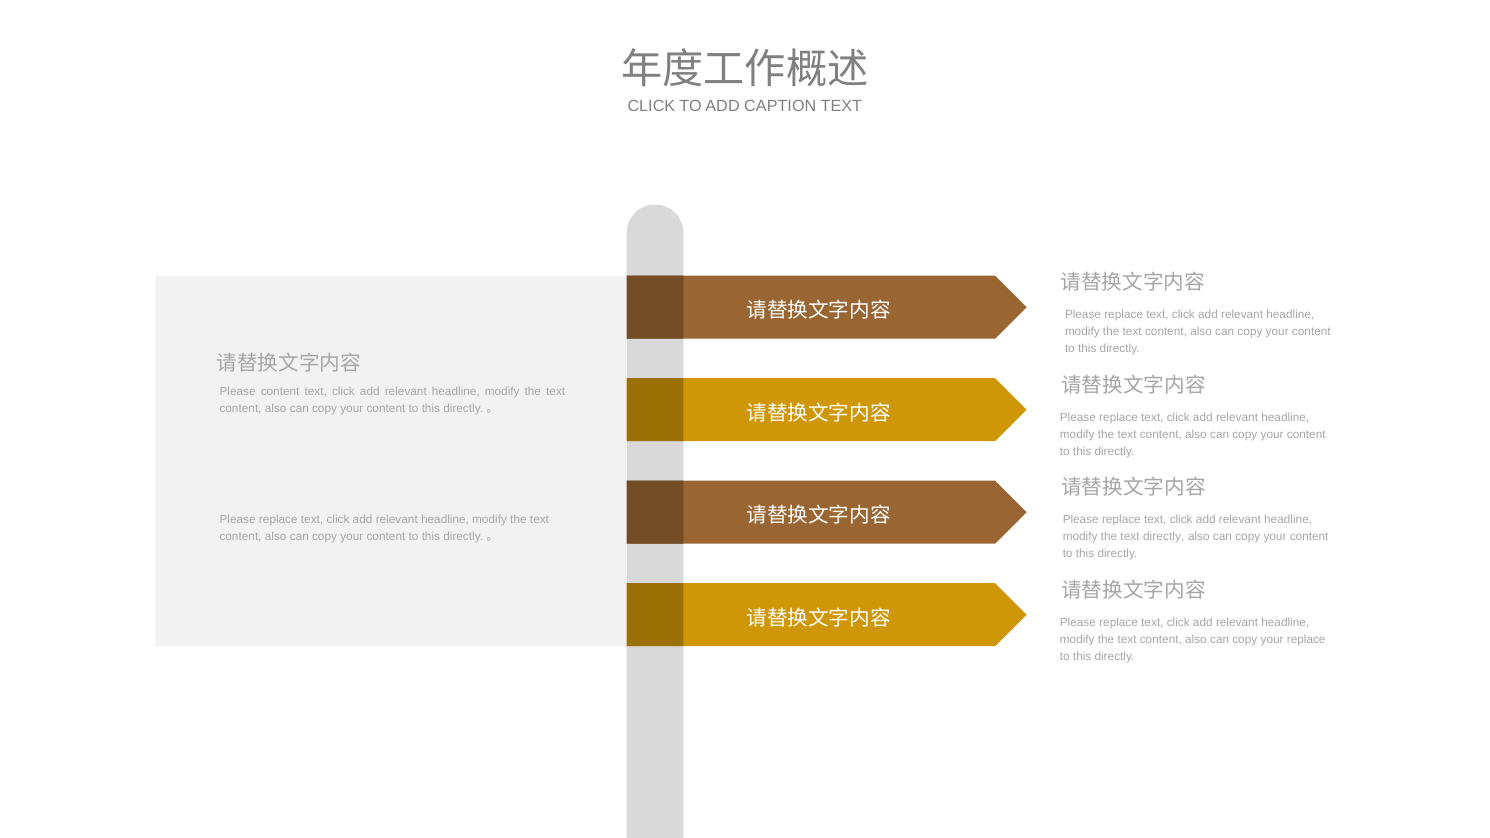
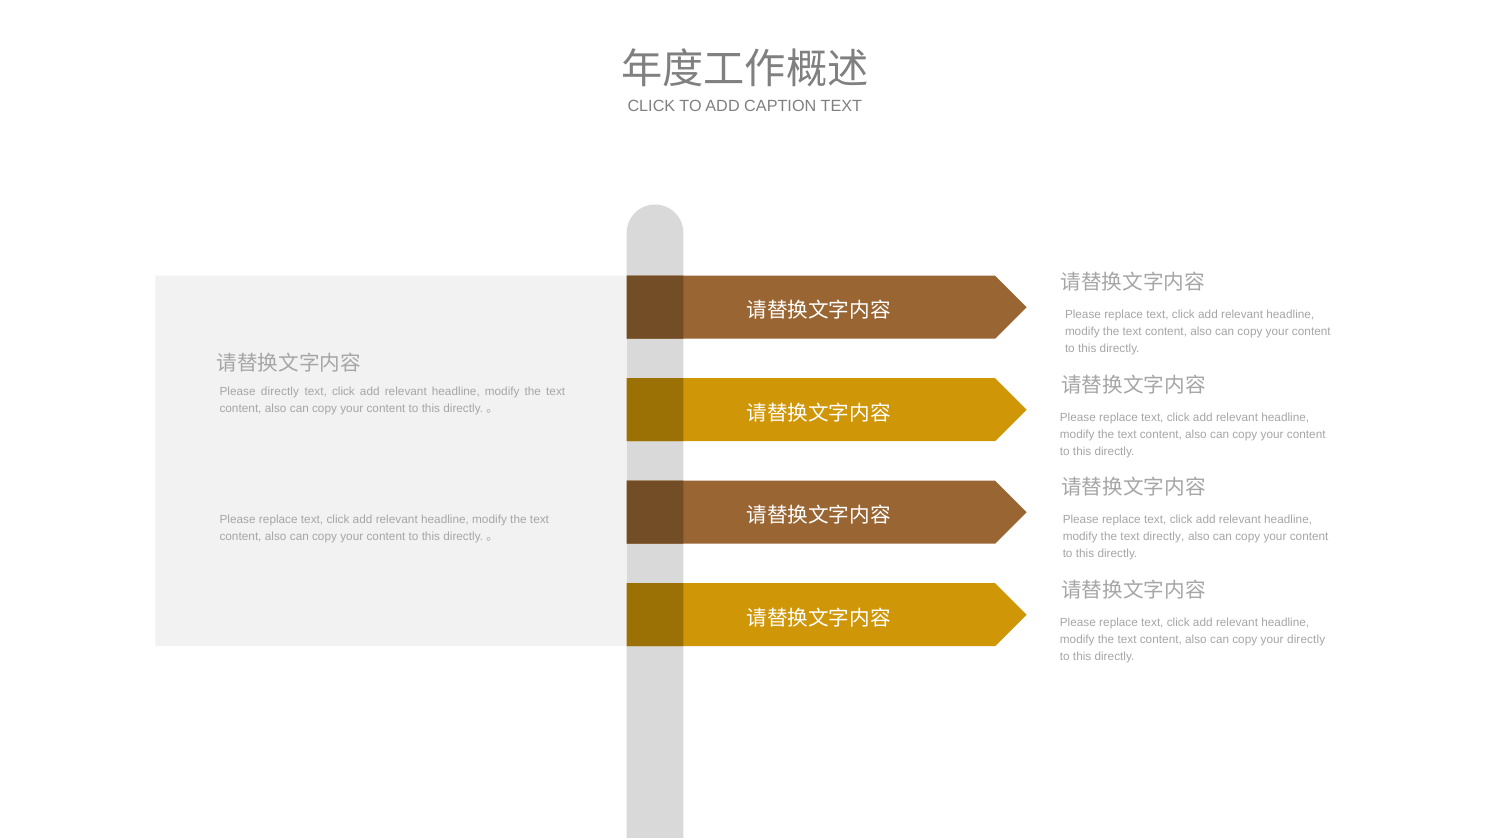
Please content: content -> directly (280, 392)
your replace: replace -> directly (1306, 640)
